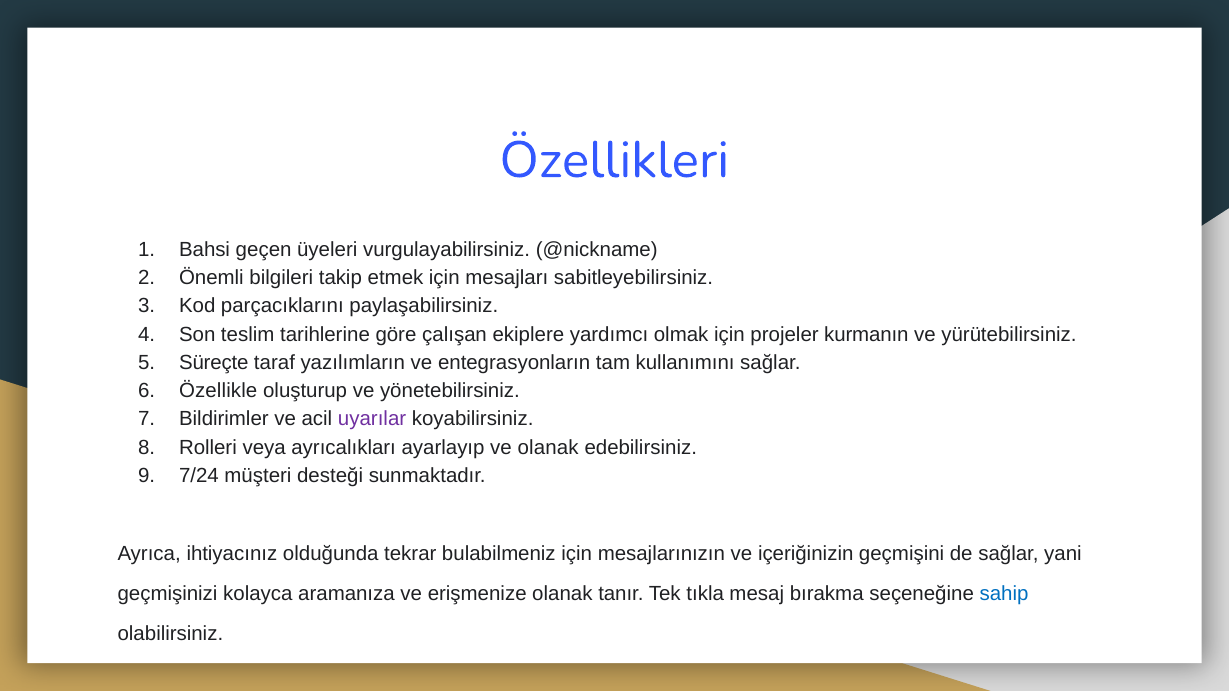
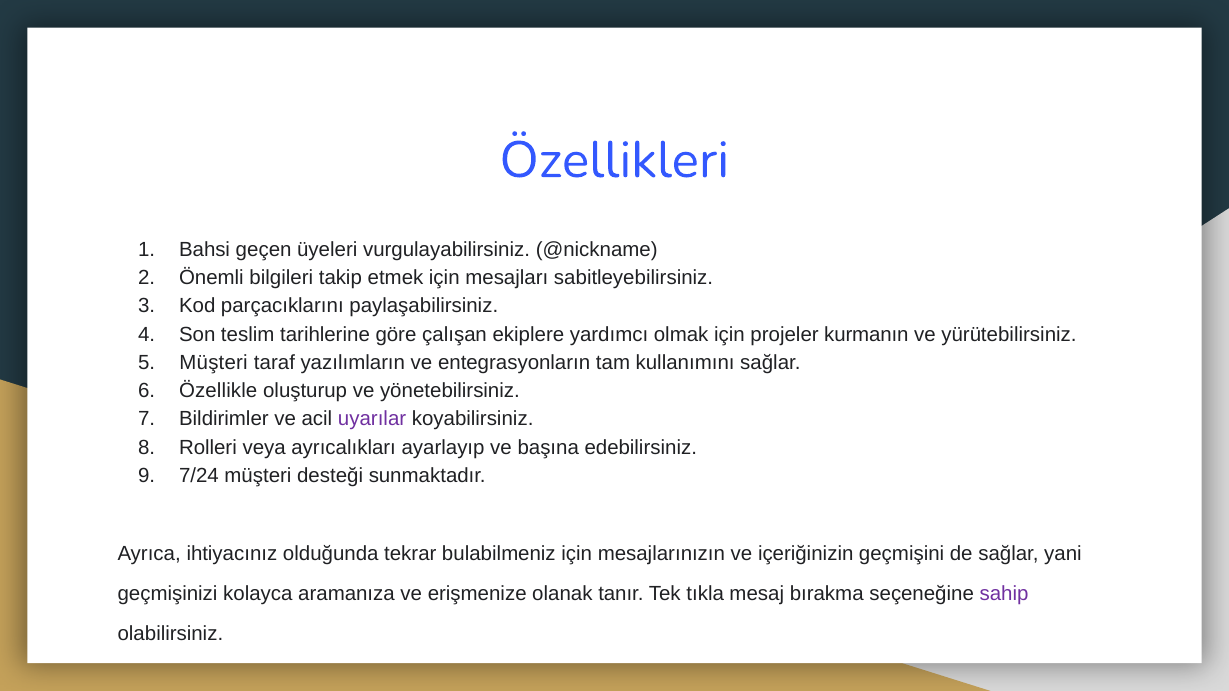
Süreçte: Süreçte -> Müşteri (214, 363)
ve olanak: olanak -> başına (548, 447)
sahip colour: blue -> purple (1004, 594)
